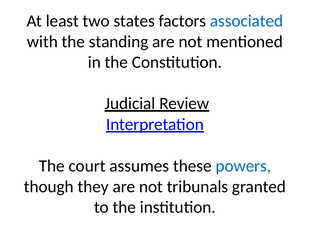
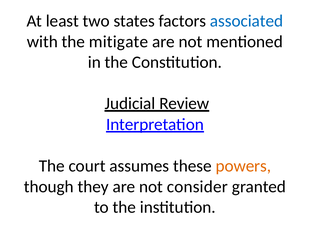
standing: standing -> mitigate (119, 42)
powers colour: blue -> orange (243, 166)
tribunals: tribunals -> consider (197, 187)
